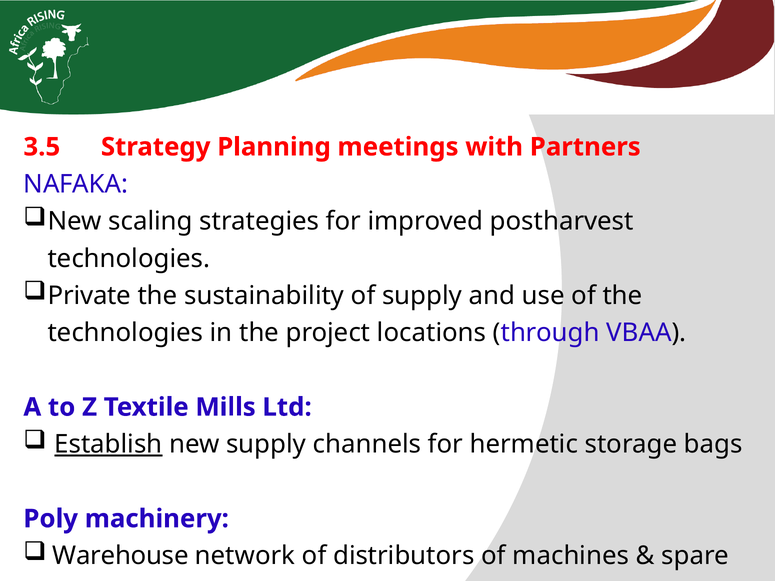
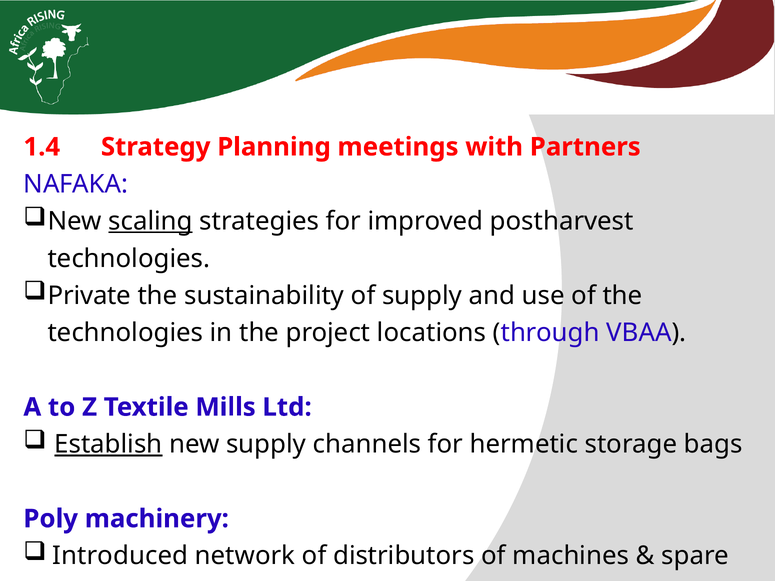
3.5: 3.5 -> 1.4 (42, 147)
scaling underline: none -> present (151, 221)
Warehouse: Warehouse -> Introduced (120, 556)
